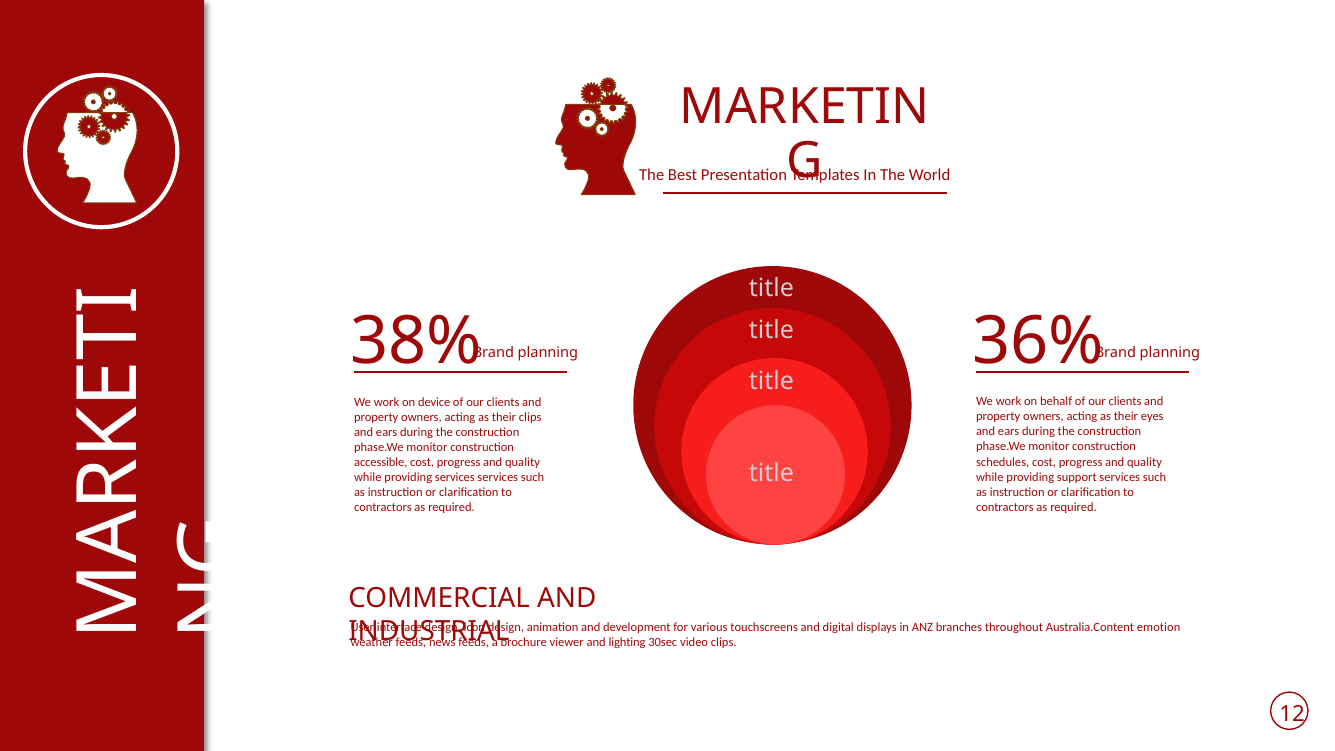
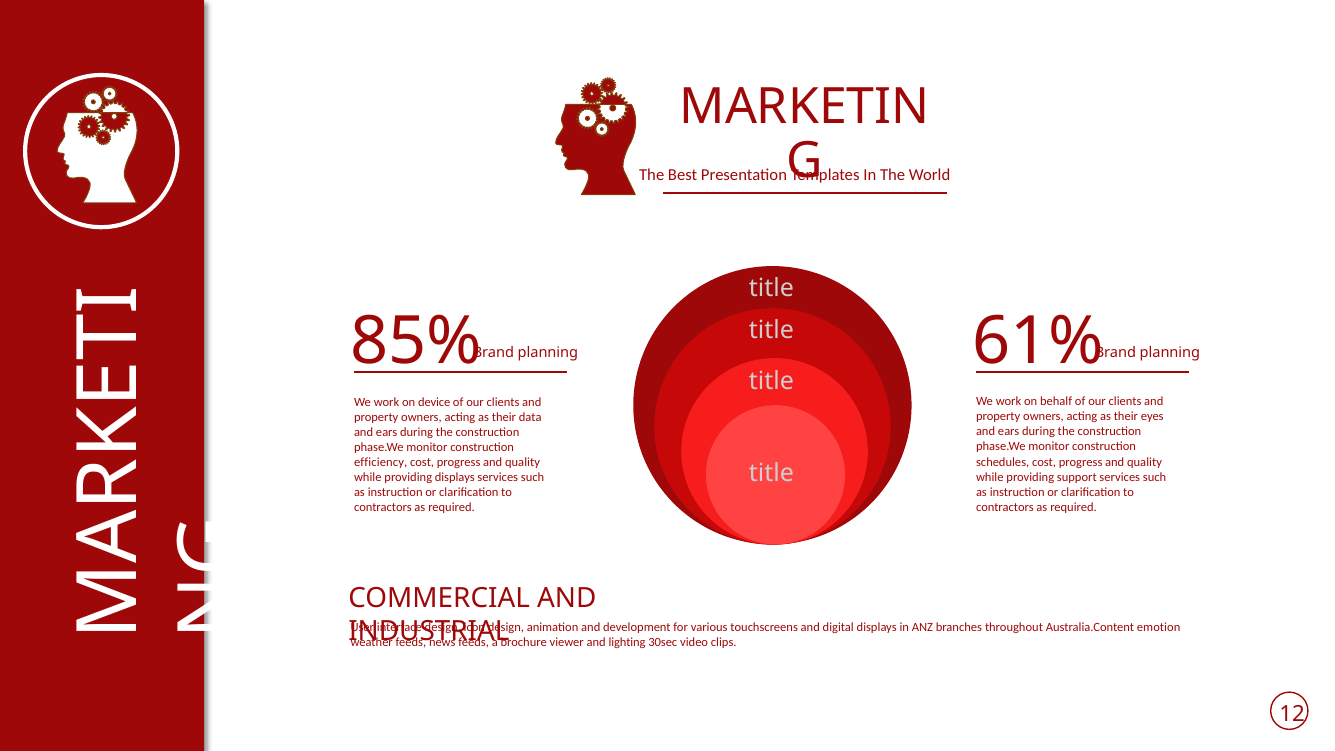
38%: 38% -> 85% (416, 341)
36%: 36% -> 61% (1038, 341)
their clips: clips -> data (530, 417)
accessible: accessible -> efficiency (381, 463)
providing services: services -> displays (455, 478)
